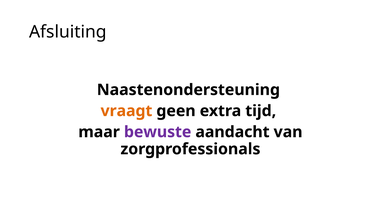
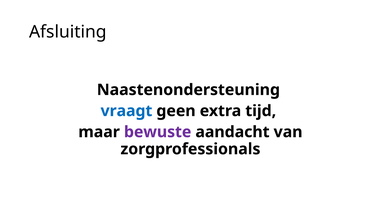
vraagt colour: orange -> blue (126, 111)
